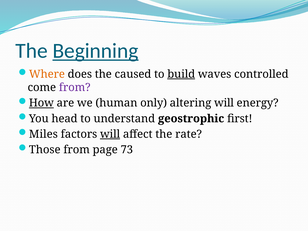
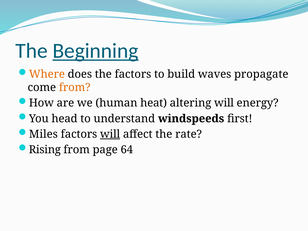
the caused: caused -> factors (133, 74)
build underline: present -> none (181, 74)
controlled: controlled -> propagate (261, 74)
from colour: purple -> orange (75, 87)
How underline: present -> none (41, 103)
only: only -> heat (154, 103)
geostrophic: geostrophic -> windspeeds (191, 119)
Those: Those -> Rising (45, 150)
73: 73 -> 64 (127, 150)
